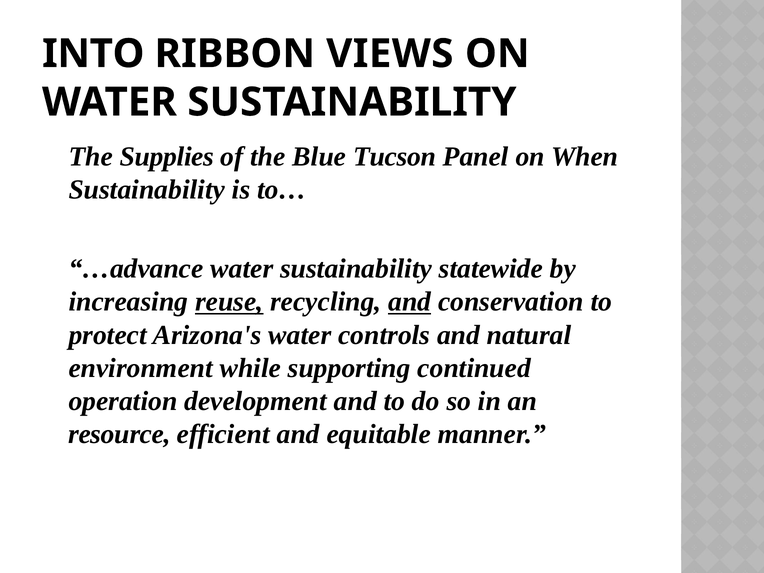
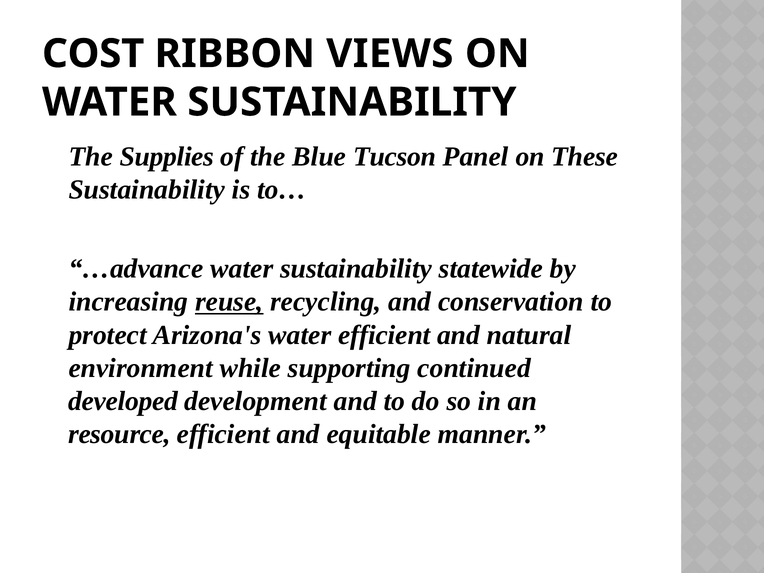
INTO: INTO -> COST (93, 54)
When: When -> These (585, 157)
and underline: present -> none (410, 302)
water controls: controls -> efficient (384, 335)
operation: operation -> developed (123, 401)
